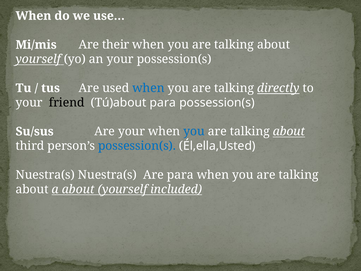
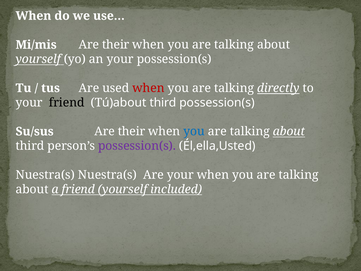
when colour: blue -> red (148, 88)
Tú)about para: para -> third (163, 102)
Su/sus Are your: your -> their (132, 131)
possession(s colour: blue -> purple (137, 146)
Are para: para -> your (180, 175)
a about: about -> friend (78, 189)
